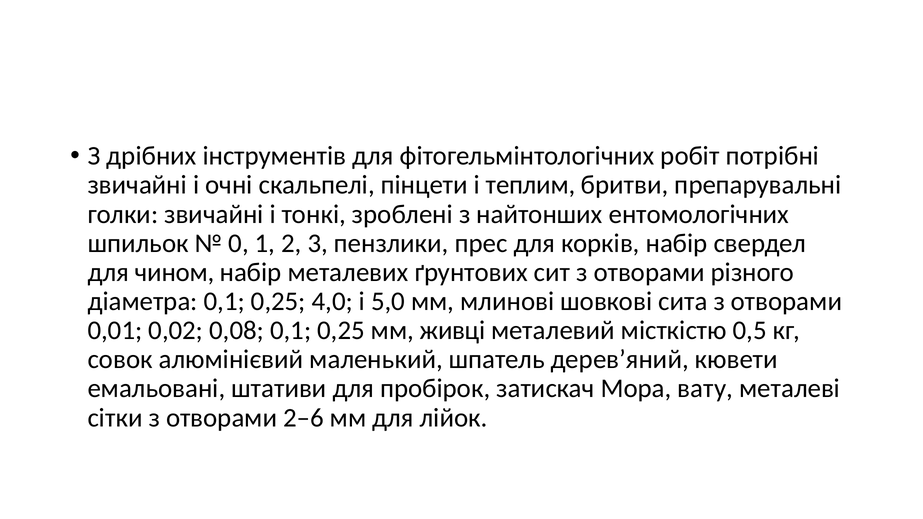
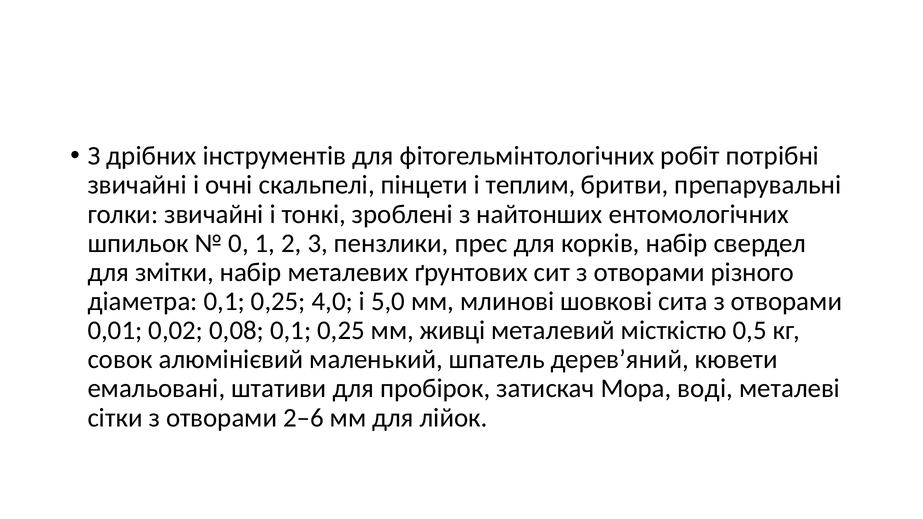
чином: чином -> змітки (175, 272)
вату: вату -> воді (705, 389)
